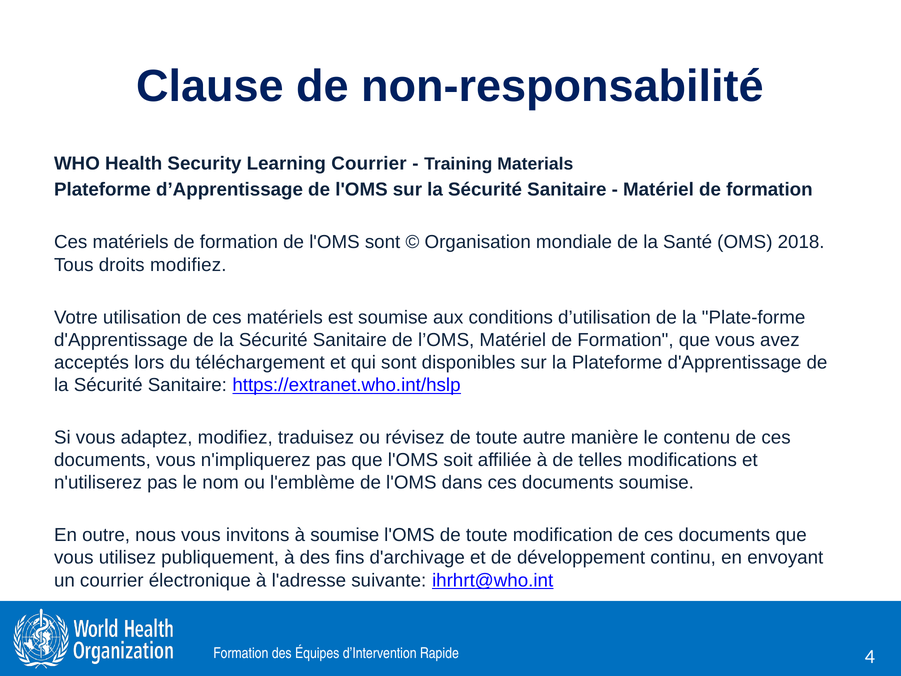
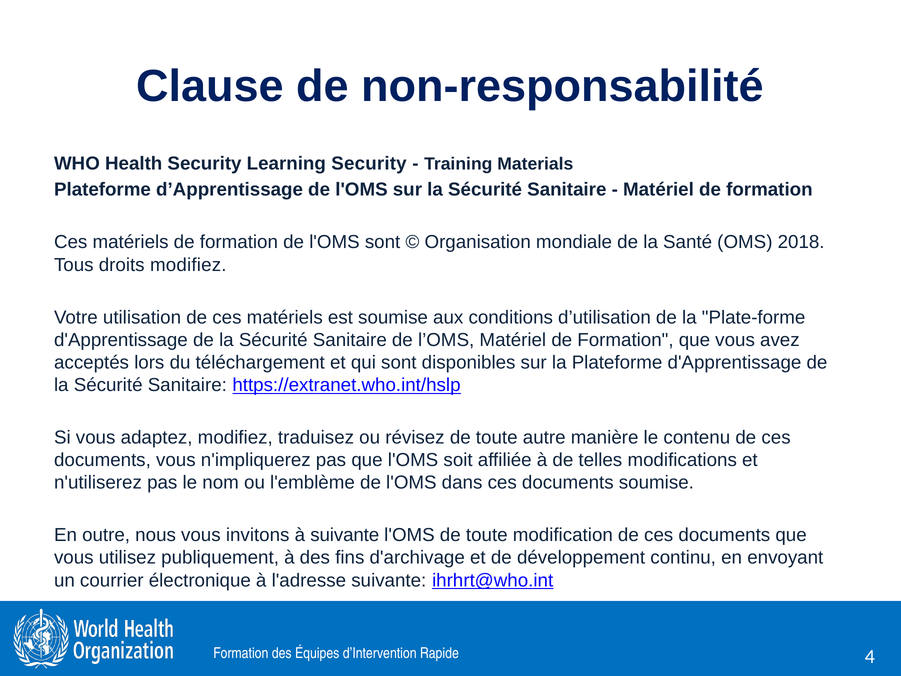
Learning Courrier: Courrier -> Security (369, 163)
à soumise: soumise -> suivante (345, 535)
